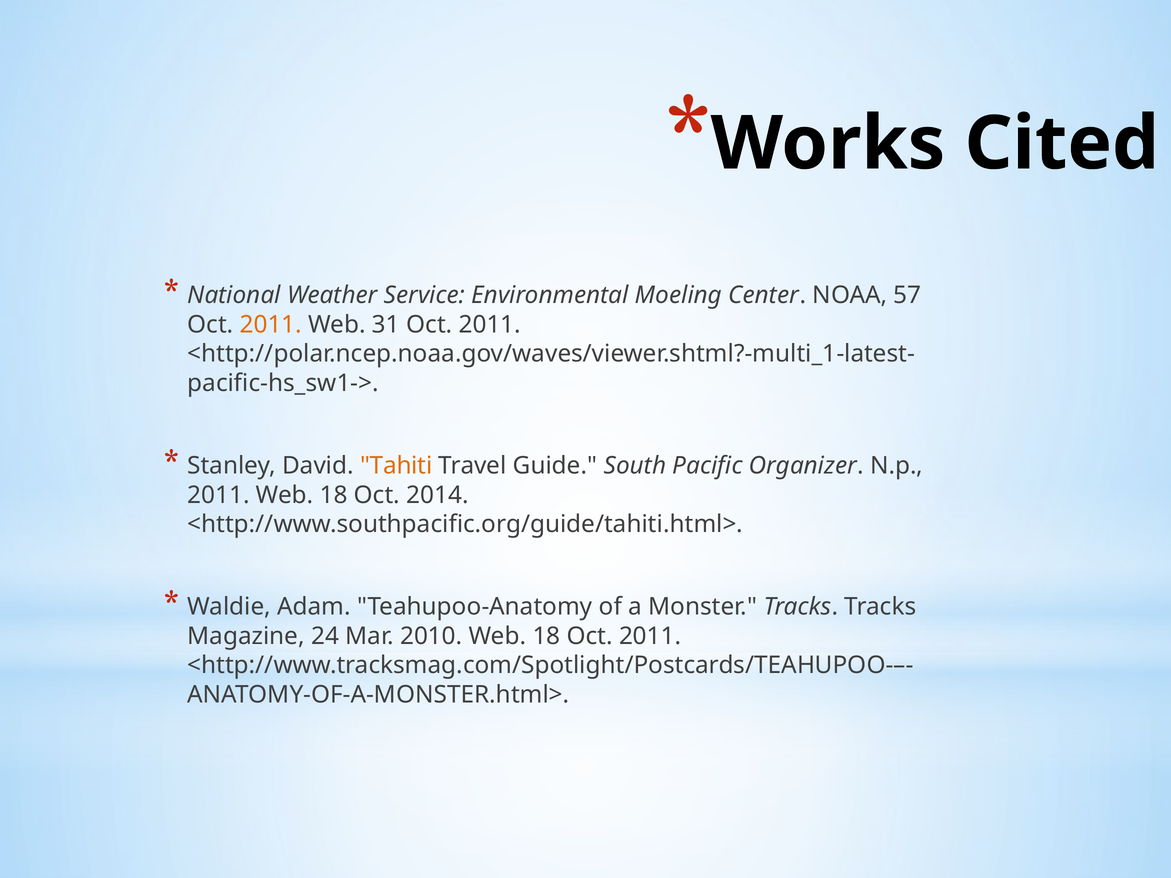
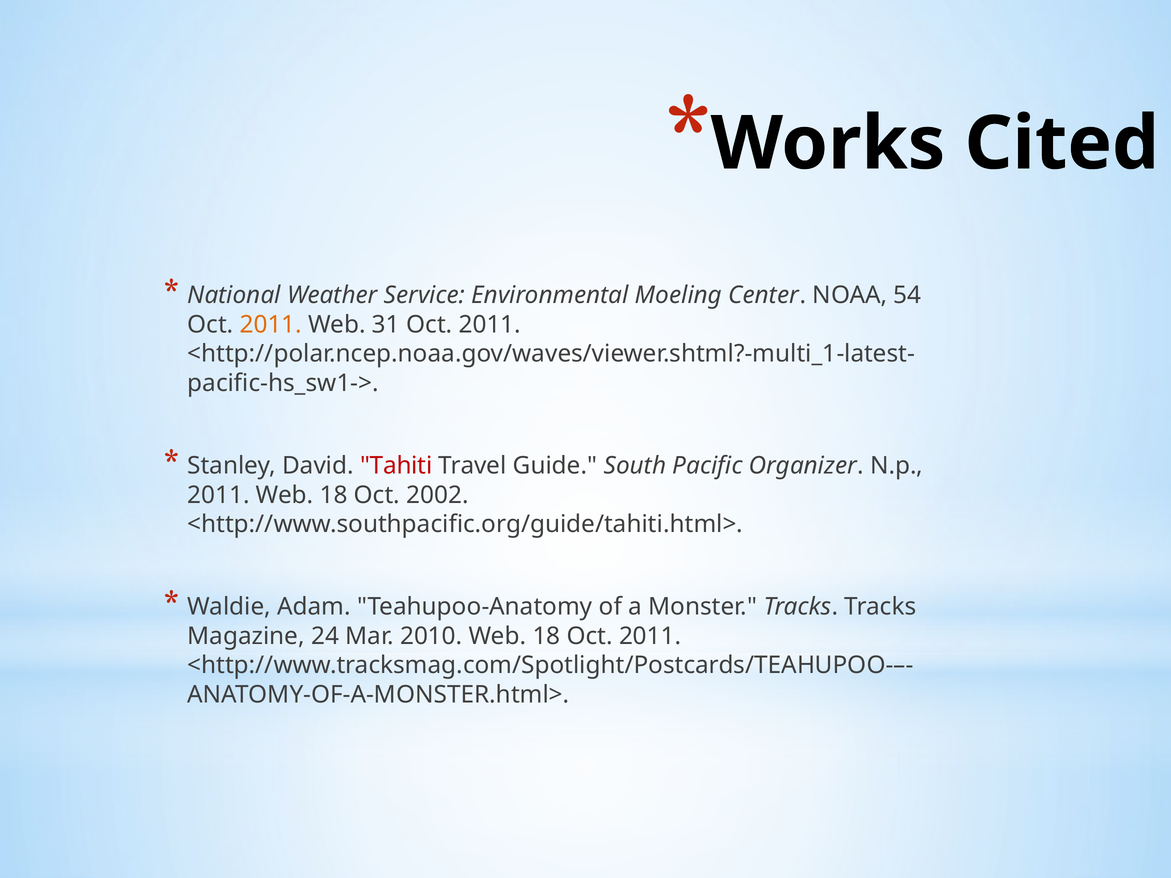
57: 57 -> 54 (907, 295)
Tahiti colour: orange -> red (396, 466)
2014: 2014 -> 2002 (437, 495)
